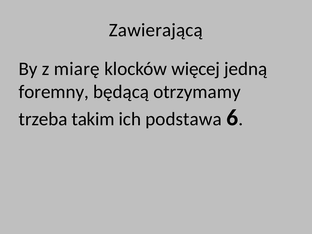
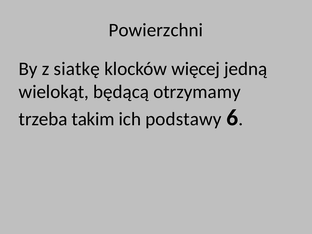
Zawierającą: Zawierającą -> Powierzchni (156, 30)
miarę: miarę -> siatkę (77, 69)
foremny: foremny -> wielokąt (54, 92)
podstawa: podstawa -> podstawy (183, 119)
